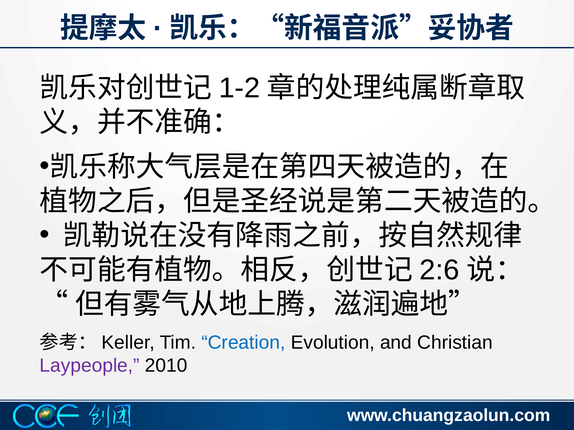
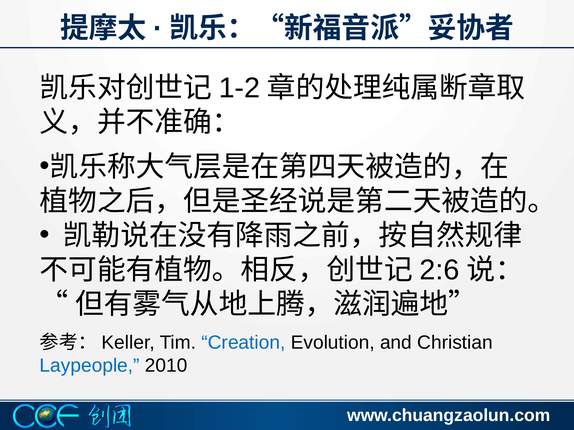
Laypeople colour: purple -> blue (90, 366)
